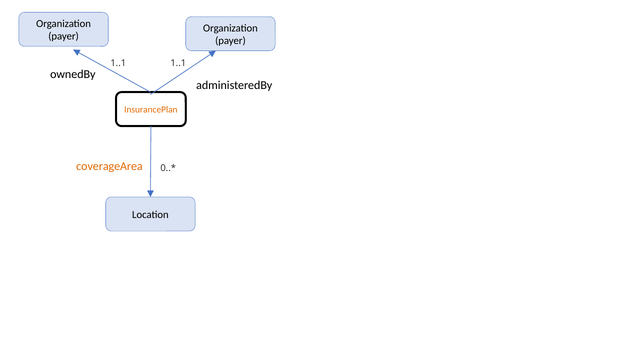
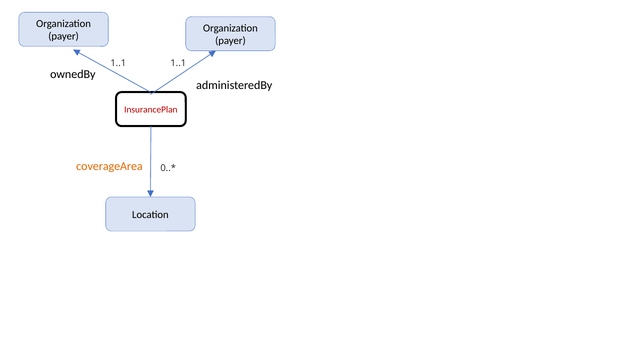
InsurancePlan colour: orange -> red (151, 110)
